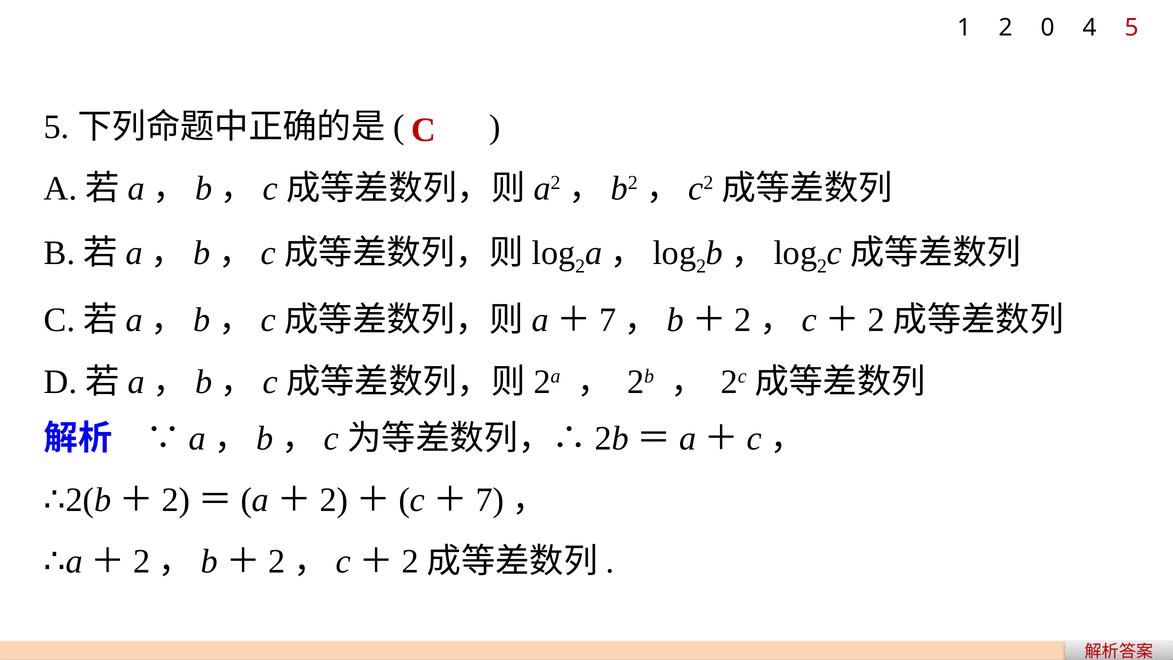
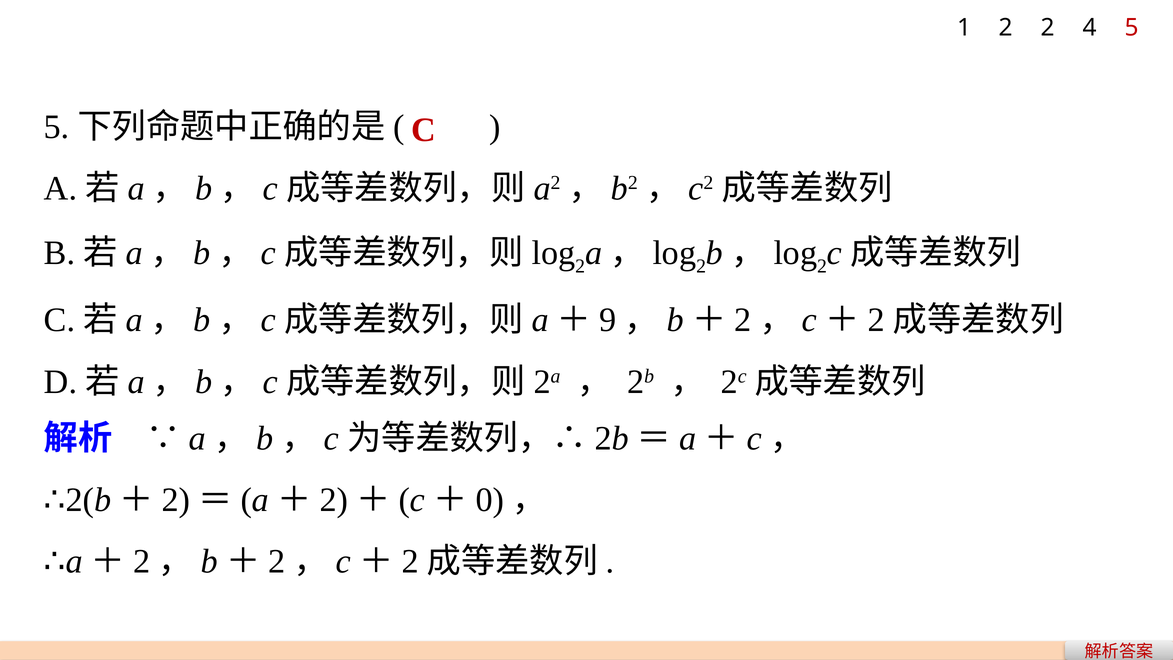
2 0: 0 -> 2 (1048, 28)
7: 7 -> 9 (608, 320)
7: 7 -> 0 (490, 500)
